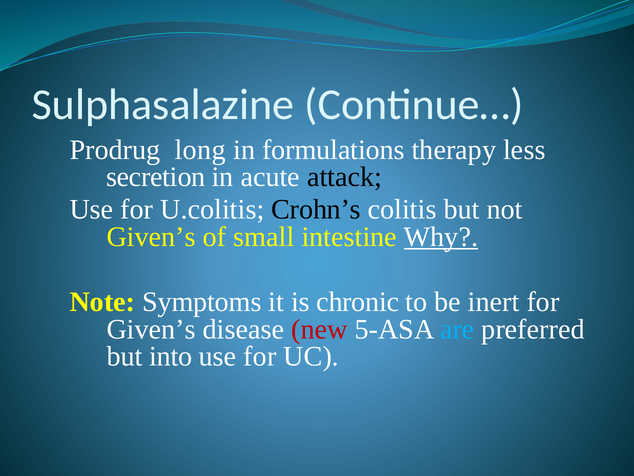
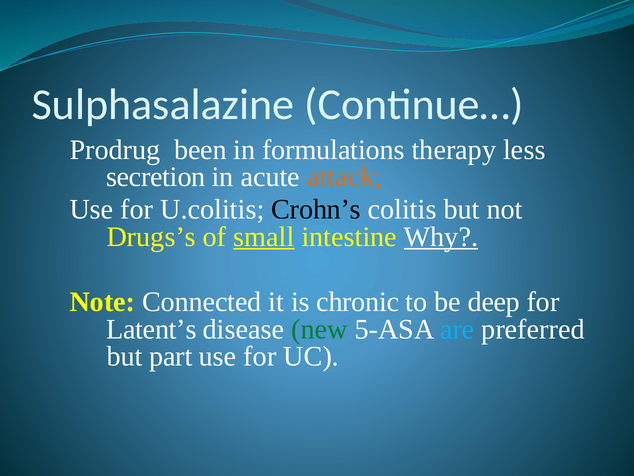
long: long -> been (200, 150)
attack colour: black -> orange (345, 177)
Given’s: Given’s -> Drugs’s (151, 236)
small underline: none -> present (264, 236)
Symptoms: Symptoms -> Connected (202, 302)
inert: inert -> deep (494, 302)
Given’s: Given’s -> Latent’s (151, 329)
new colour: red -> green (319, 329)
into: into -> part (171, 356)
